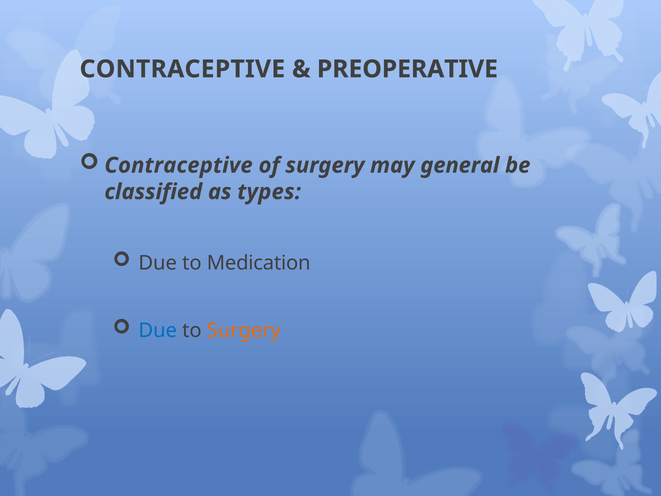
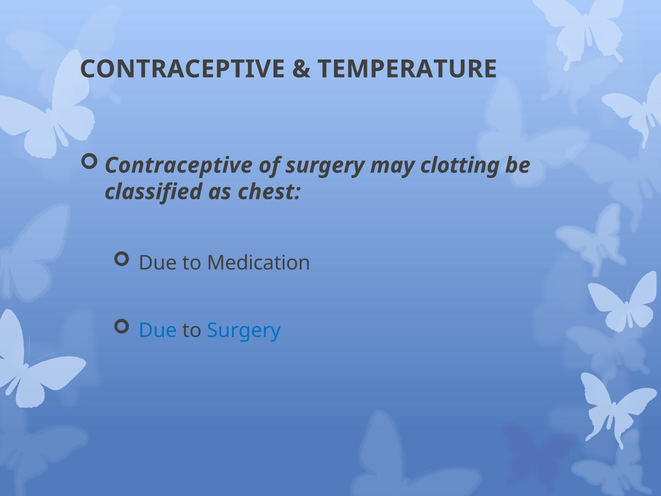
PREOPERATIVE: PREOPERATIVE -> TEMPERATURE (407, 69)
general: general -> clotting (460, 165)
types: types -> chest (269, 192)
Surgery colour: orange -> blue (244, 330)
